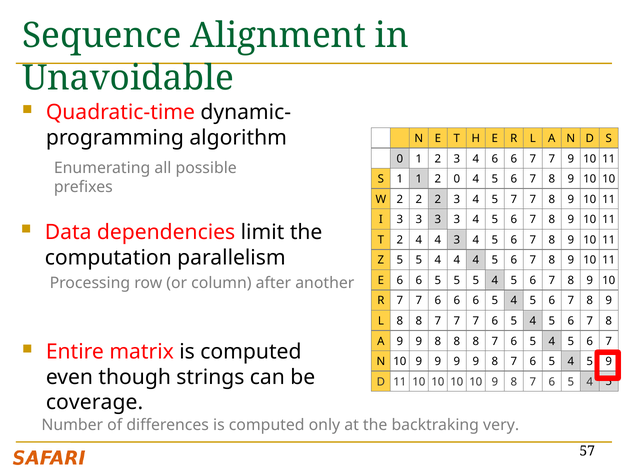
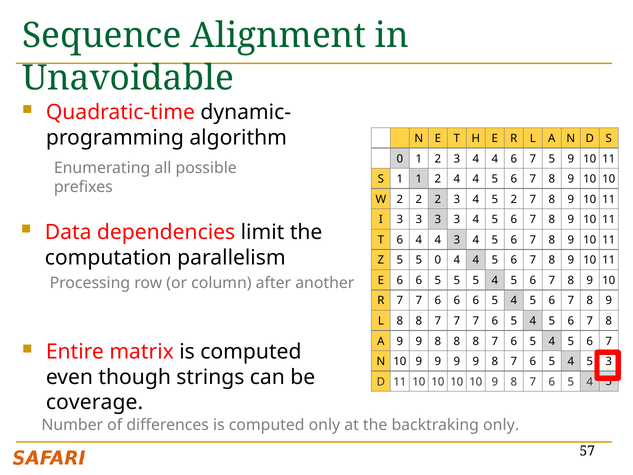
3 4 6: 6 -> 4 (495, 159)
6 7 7: 7 -> 5 (552, 159)
2 0: 0 -> 4 (457, 179)
5 7: 7 -> 2 (514, 199)
T 2: 2 -> 6 (400, 240)
Z 5 5 4: 4 -> 0 (438, 260)
5 9: 9 -> 3 (609, 361)
backtraking very: very -> only (501, 425)
